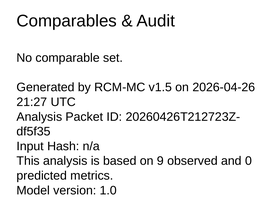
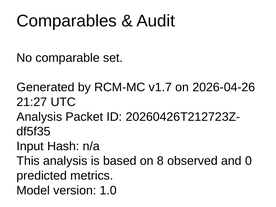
v1.5: v1.5 -> v1.7 (160, 87)
9: 9 -> 8 (160, 161)
